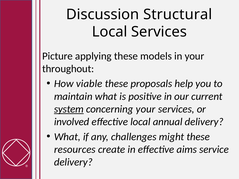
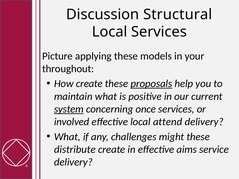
How viable: viable -> create (89, 84)
proposals underline: none -> present (151, 84)
concerning your: your -> once (146, 109)
annual: annual -> attend (168, 122)
resources: resources -> distribute (75, 150)
